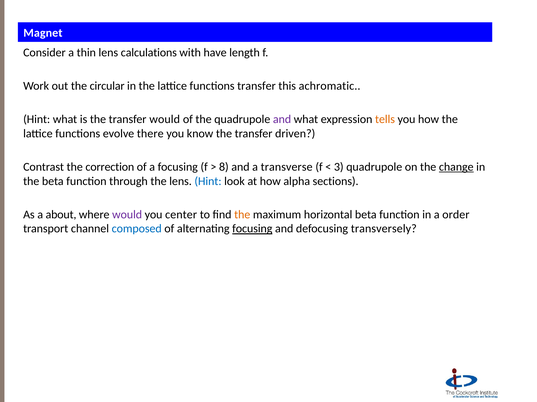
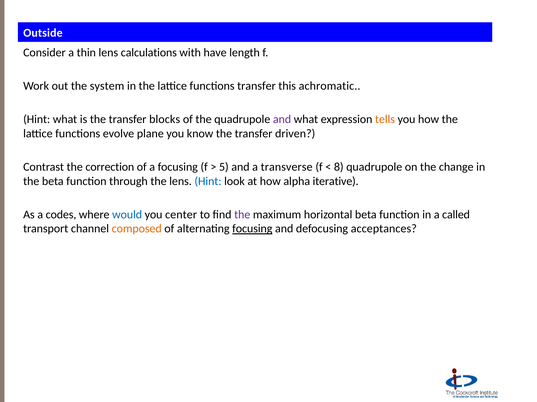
Magnet: Magnet -> Outside (43, 33)
circular: circular -> system (107, 86)
transfer would: would -> blocks (165, 119)
there: there -> plane (150, 134)
8: 8 -> 5 (224, 167)
3: 3 -> 8 (339, 167)
change underline: present -> none (456, 167)
sections: sections -> iterative (336, 181)
about: about -> codes (61, 215)
would colour: purple -> blue (127, 215)
the colour: orange -> purple (242, 215)
order: order -> called (456, 215)
composed colour: blue -> orange (137, 229)
transversely: transversely -> acceptances (384, 229)
